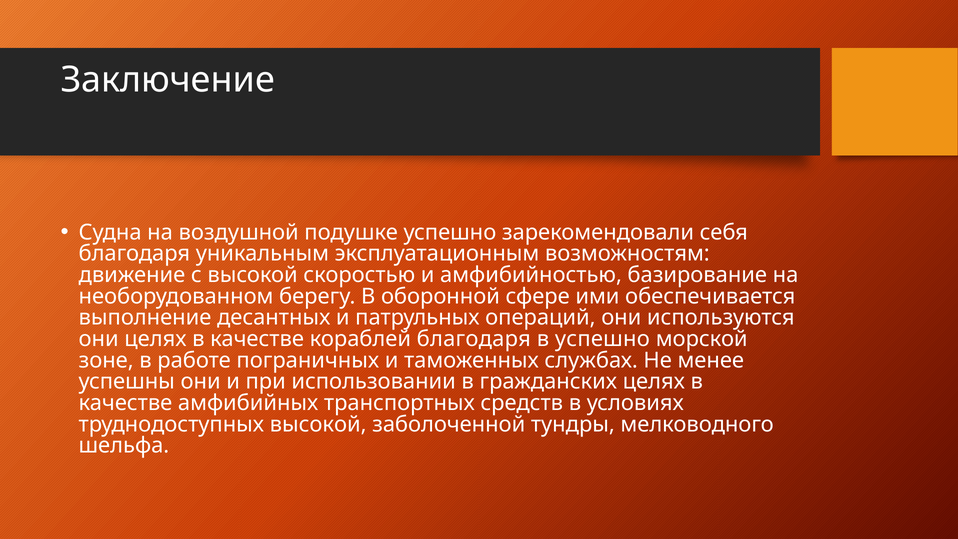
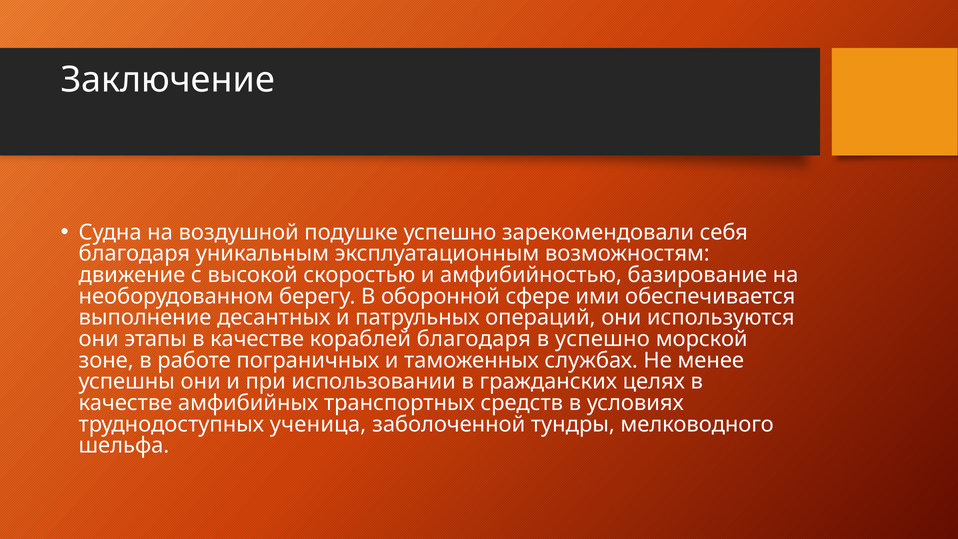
они целях: целях -> этапы (156, 339)
труднодоступных высокой: высокой -> ученица (318, 424)
